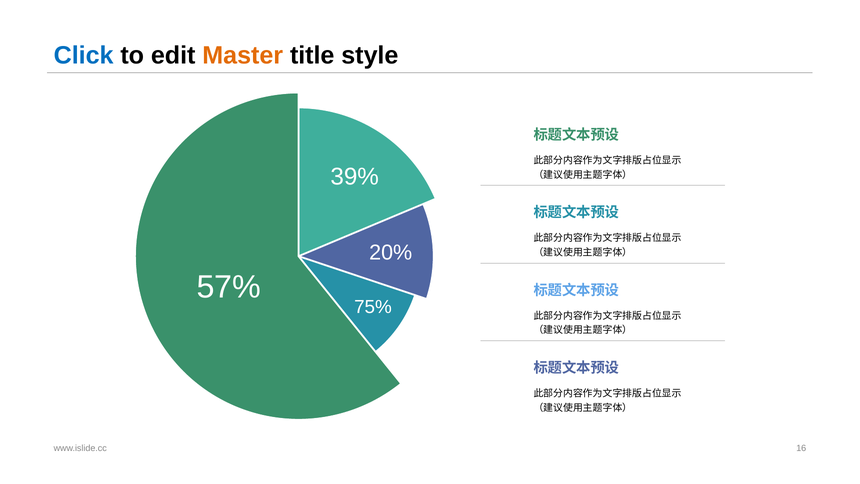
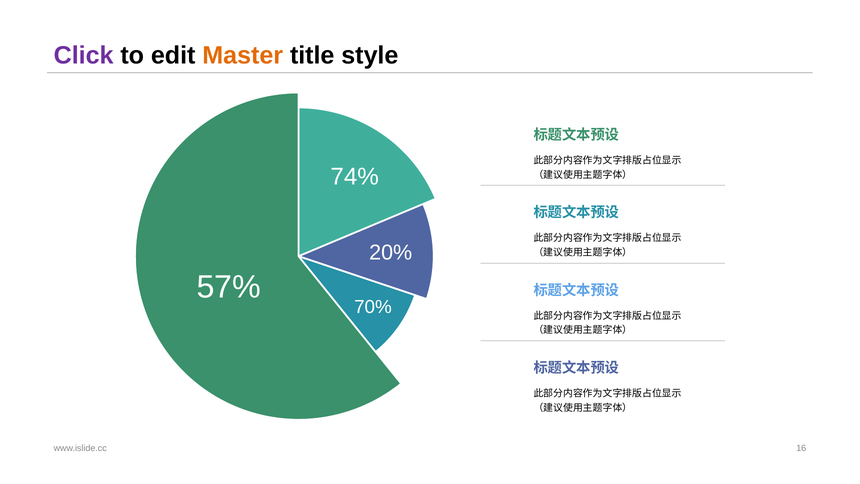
Click colour: blue -> purple (84, 56)
39%: 39% -> 74% (355, 177)
75%: 75% -> 70% (373, 307)
